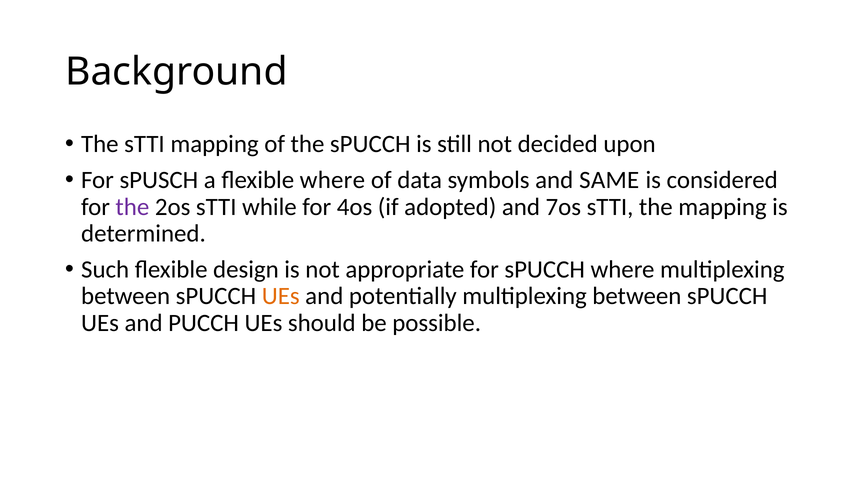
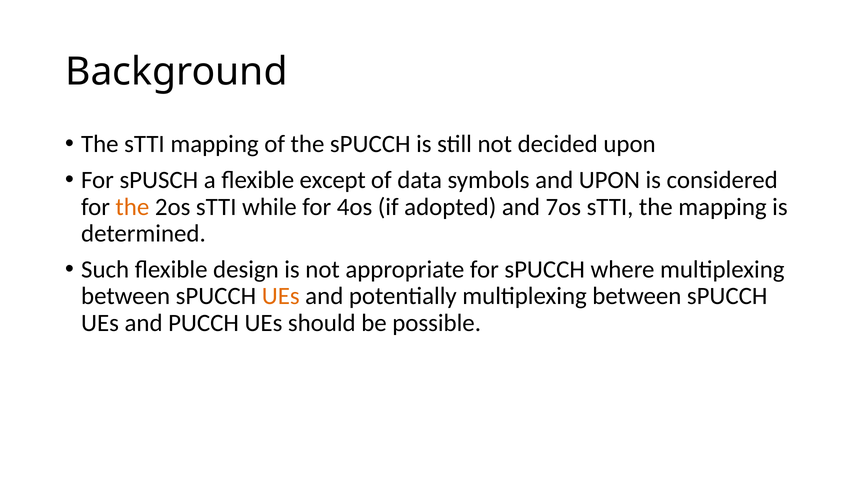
flexible where: where -> except (333, 180)
and SAME: SAME -> UPON (609, 180)
the colour: purple -> orange (132, 207)
